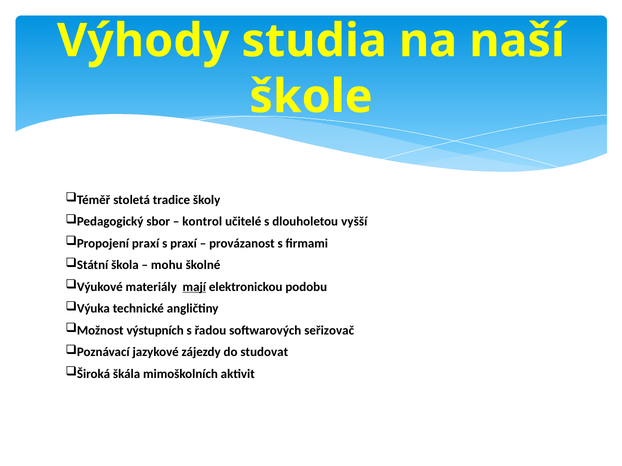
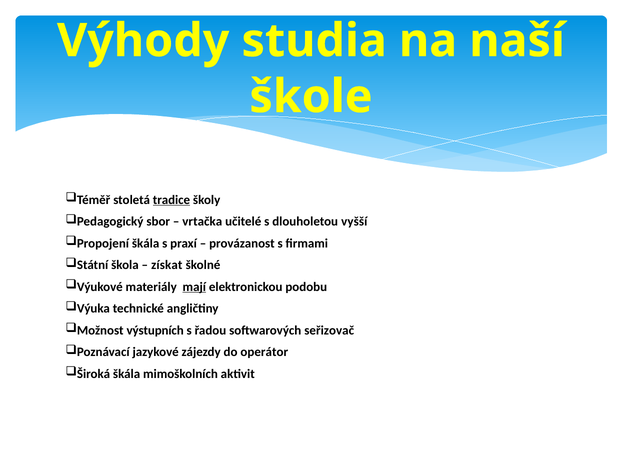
tradice underline: none -> present (171, 200)
kontrol: kontrol -> vrtačka (202, 222)
praxí: praxí -> škála (146, 244)
mohu: mohu -> získat (167, 265)
studovat: studovat -> operátor (264, 352)
